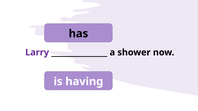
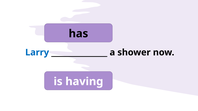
Larry colour: purple -> blue (37, 53)
